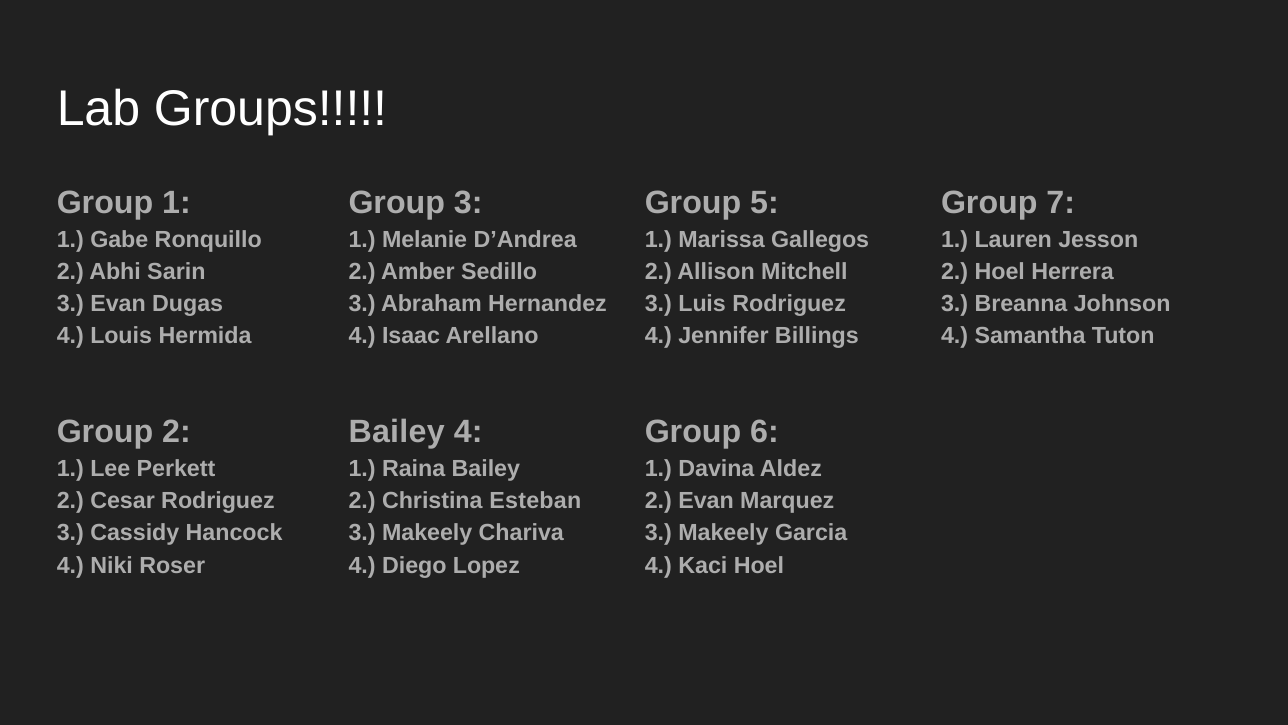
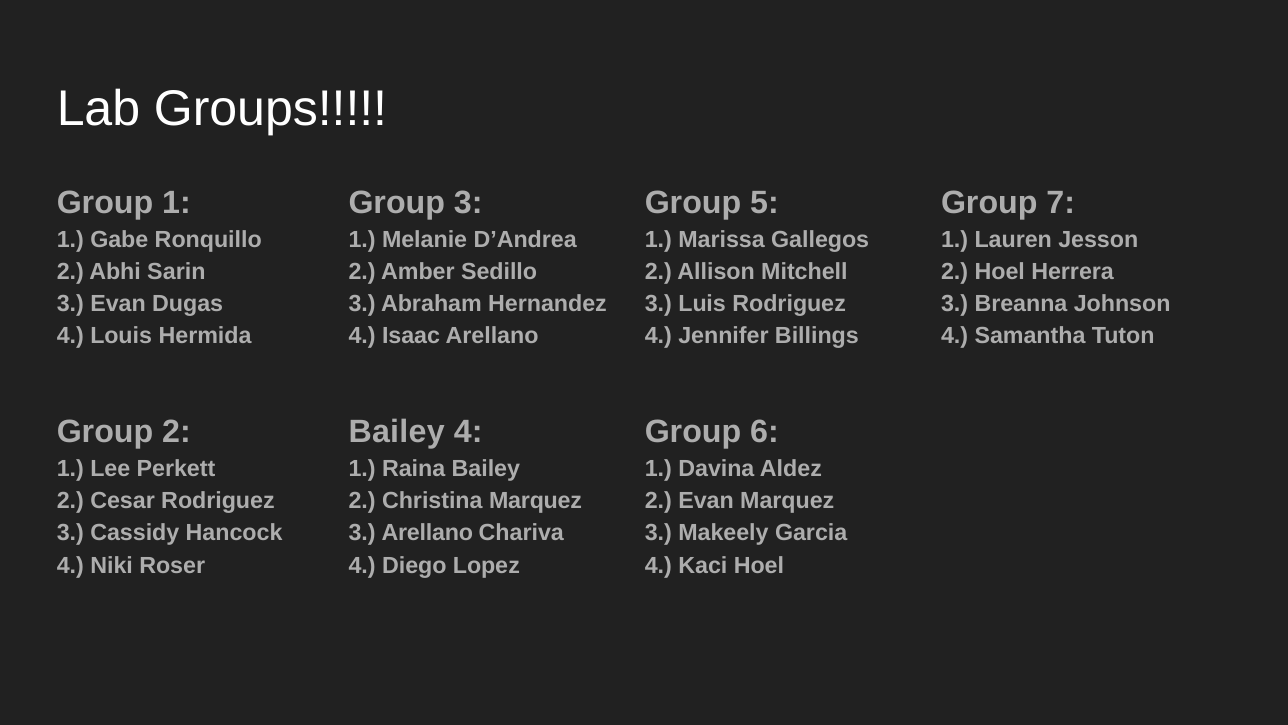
Christina Esteban: Esteban -> Marquez (536, 501)
Makeely: Makeely -> Arellano (427, 533)
